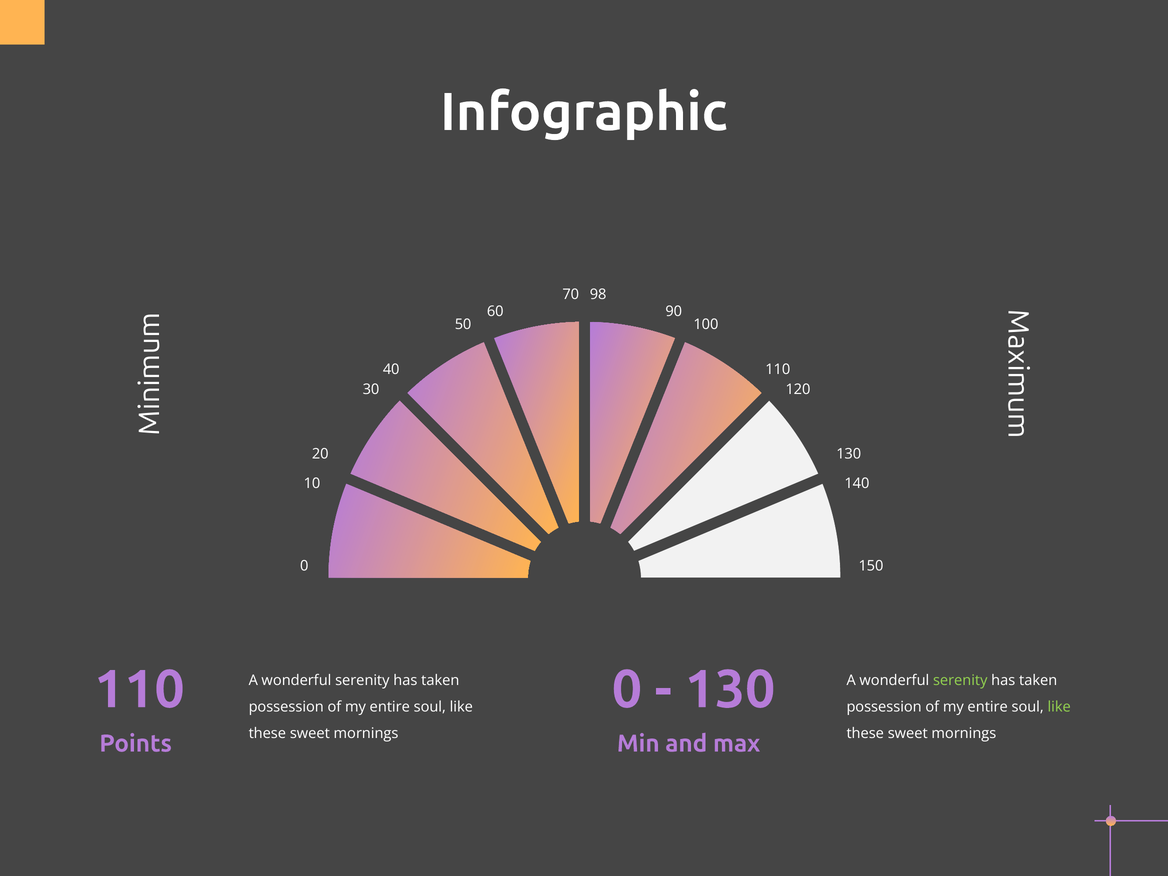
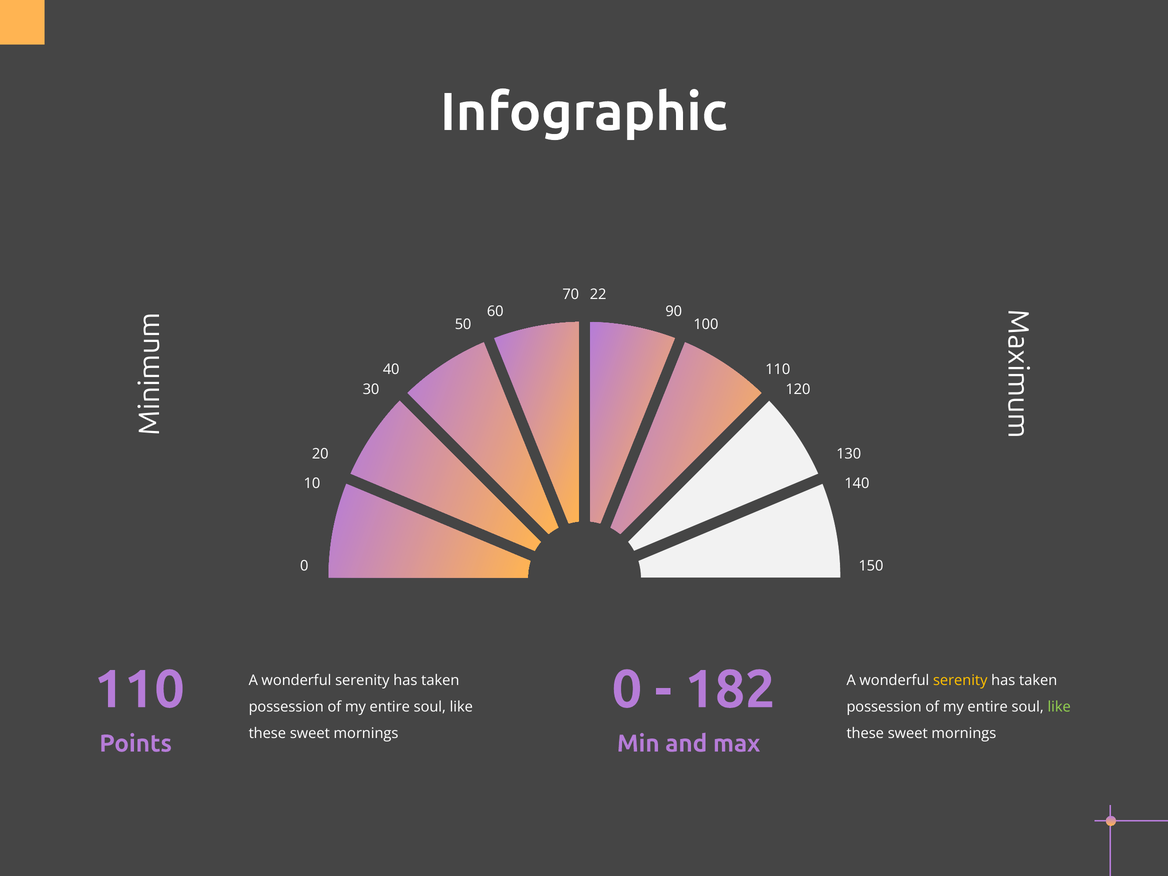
98: 98 -> 22 (598, 295)
130: 130 -> 182 (730, 689)
serenity colour: light green -> yellow (960, 680)
